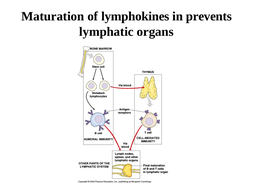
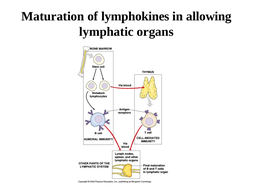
prevents: prevents -> allowing (209, 16)
